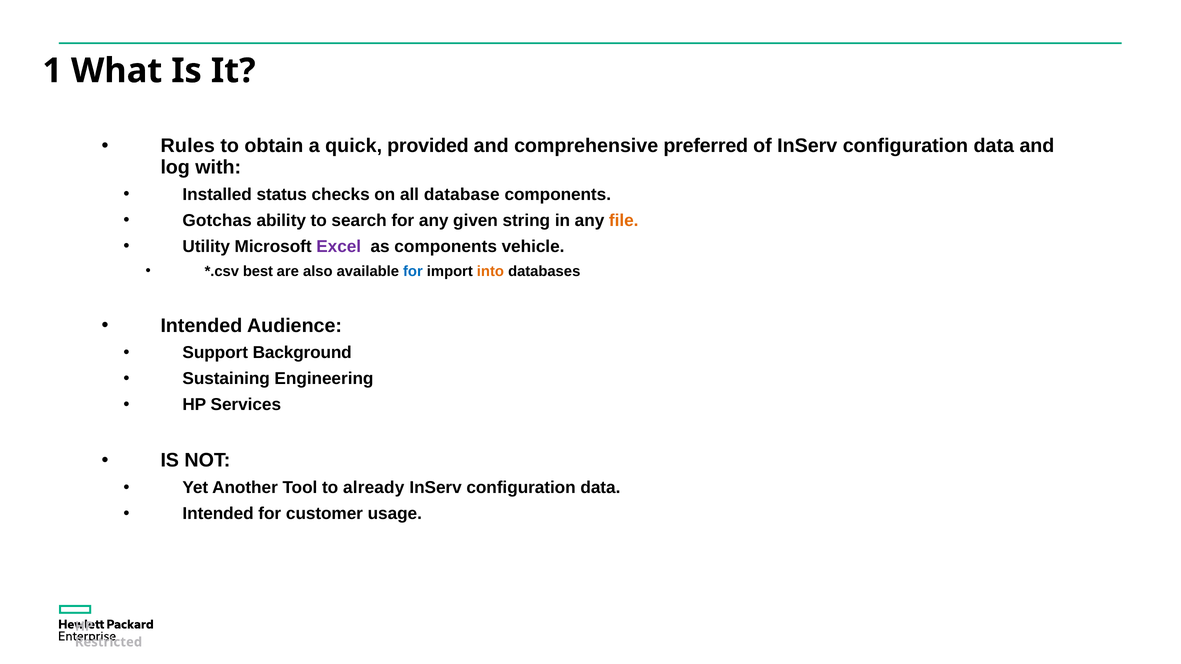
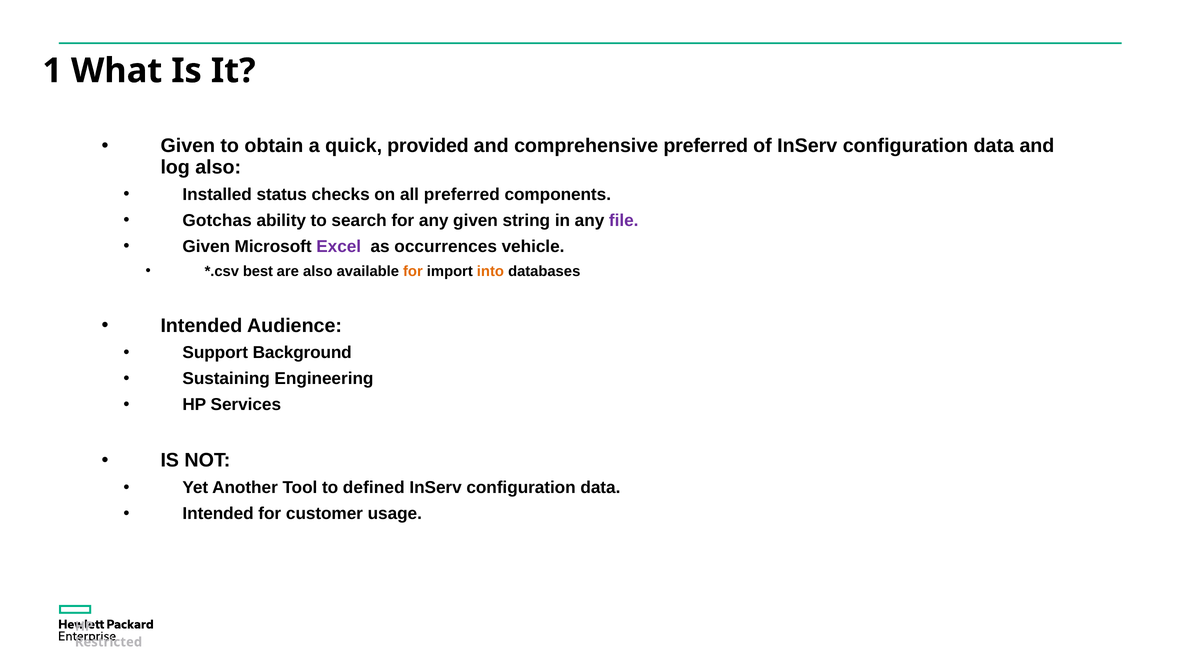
Rules: Rules -> Given (188, 146)
log with: with -> also (218, 167)
all database: database -> preferred (462, 195)
file colour: orange -> purple (624, 221)
Utility: Utility -> Given (206, 247)
as components: components -> occurrences (446, 247)
for colour: blue -> orange (413, 271)
already: already -> defined (374, 488)
